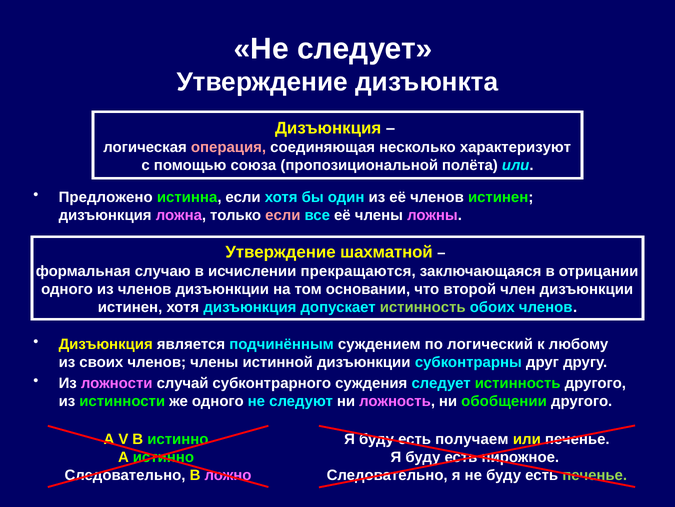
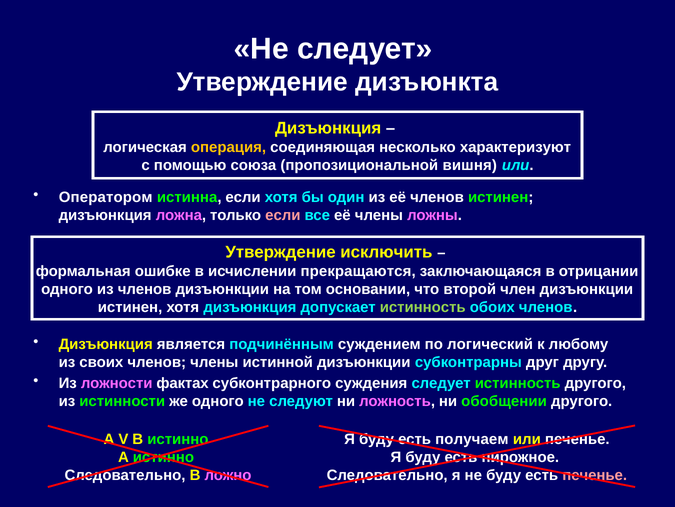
операция colour: pink -> yellow (228, 147)
полёта: полёта -> вишня (470, 165)
Предложено: Предложено -> Оператором (106, 197)
шахматной: шахматной -> исключить (386, 252)
случаю: случаю -> ошибке (163, 271)
случай: случай -> фактах (183, 383)
печенье colour: light green -> pink (595, 475)
